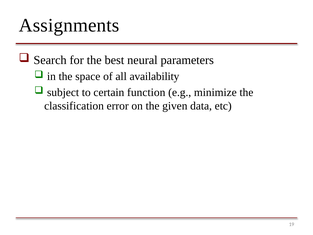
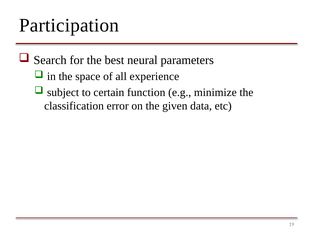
Assignments: Assignments -> Participation (69, 25)
availability: availability -> experience (154, 76)
